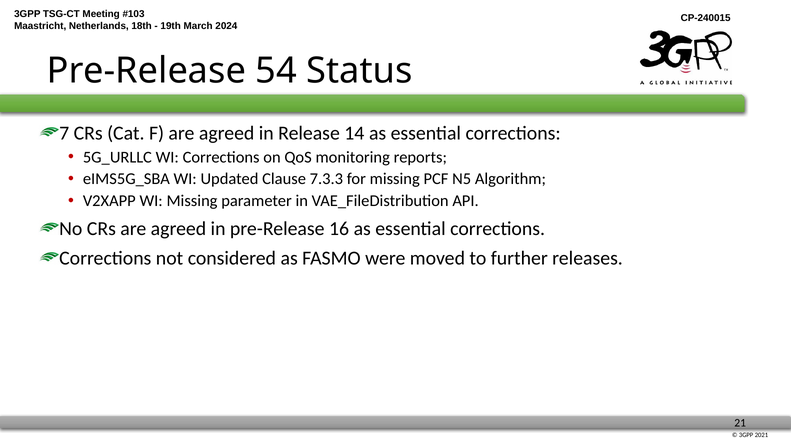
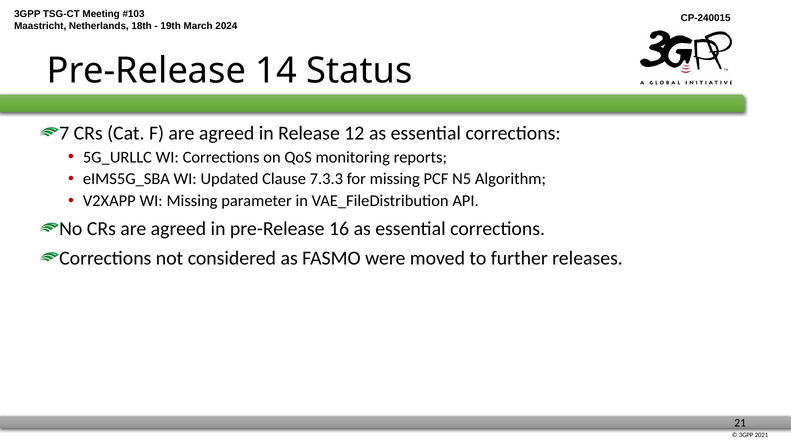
54: 54 -> 14 (276, 71)
14: 14 -> 12 (354, 133)
